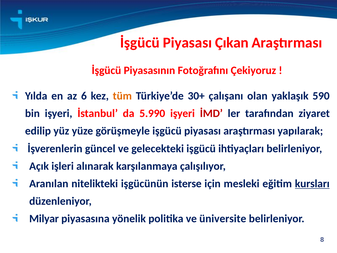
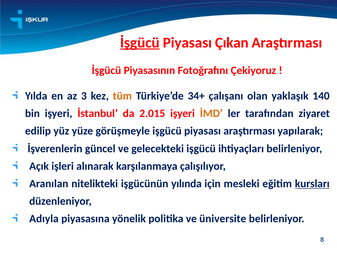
İşgücü underline: none -> present (140, 43)
6: 6 -> 3 (84, 96)
30+: 30+ -> 34+ (196, 96)
590: 590 -> 140 (321, 96)
5.990: 5.990 -> 2.015 (152, 113)
İMD colour: red -> orange (211, 113)
isterse: isterse -> yılında (186, 183)
Milyar: Milyar -> Adıyla (44, 218)
